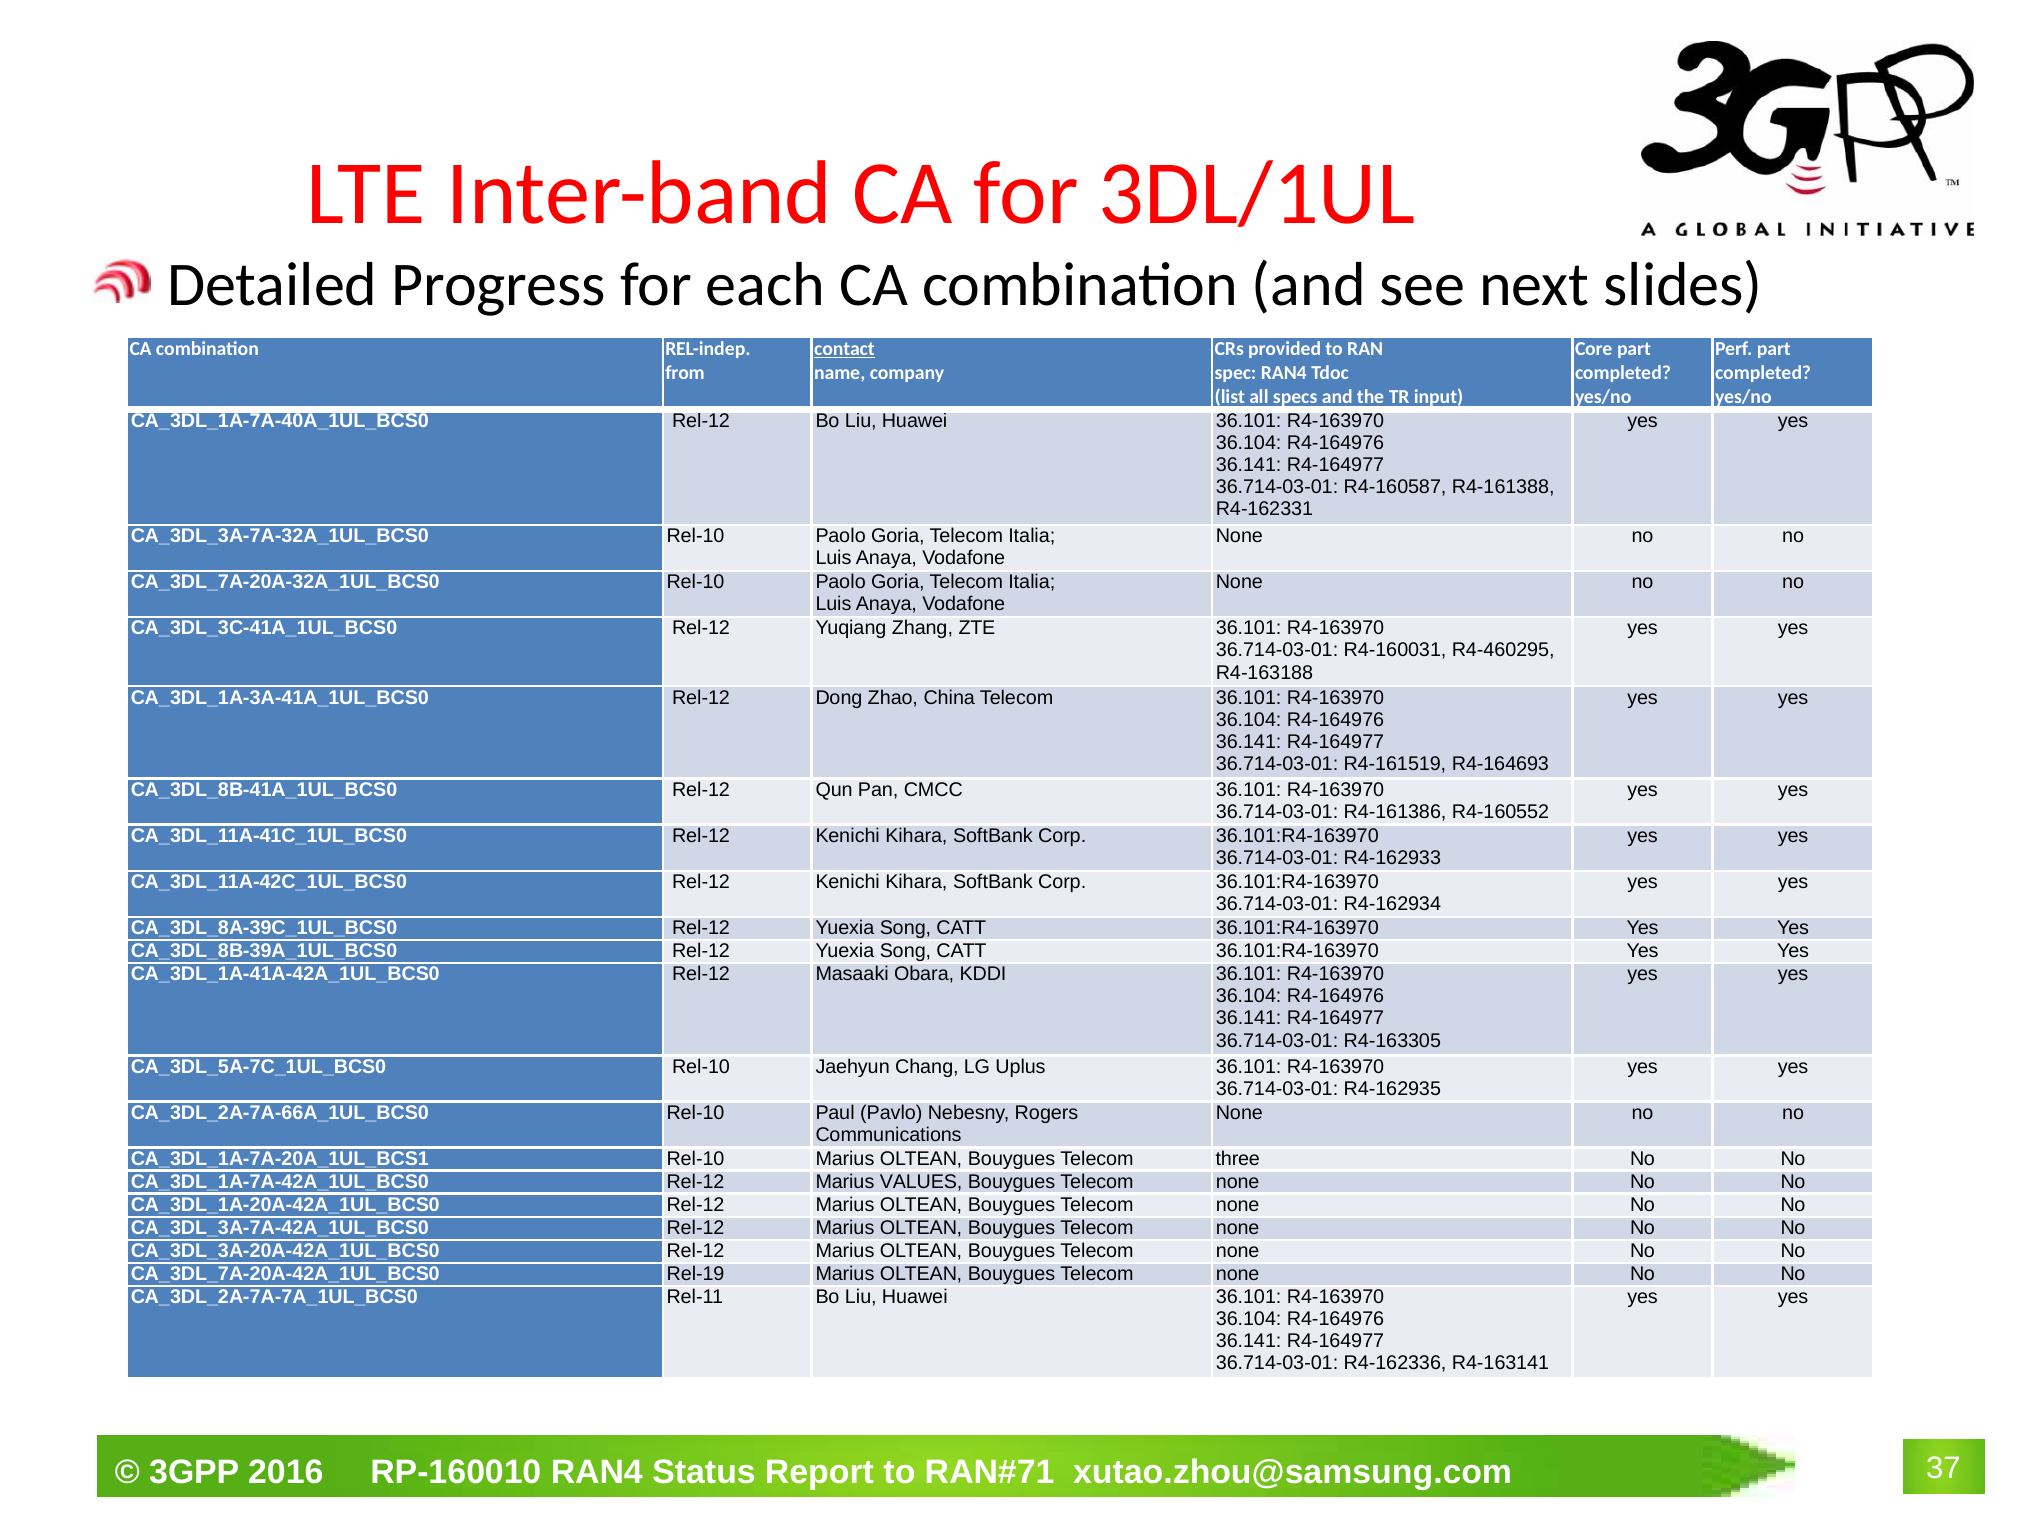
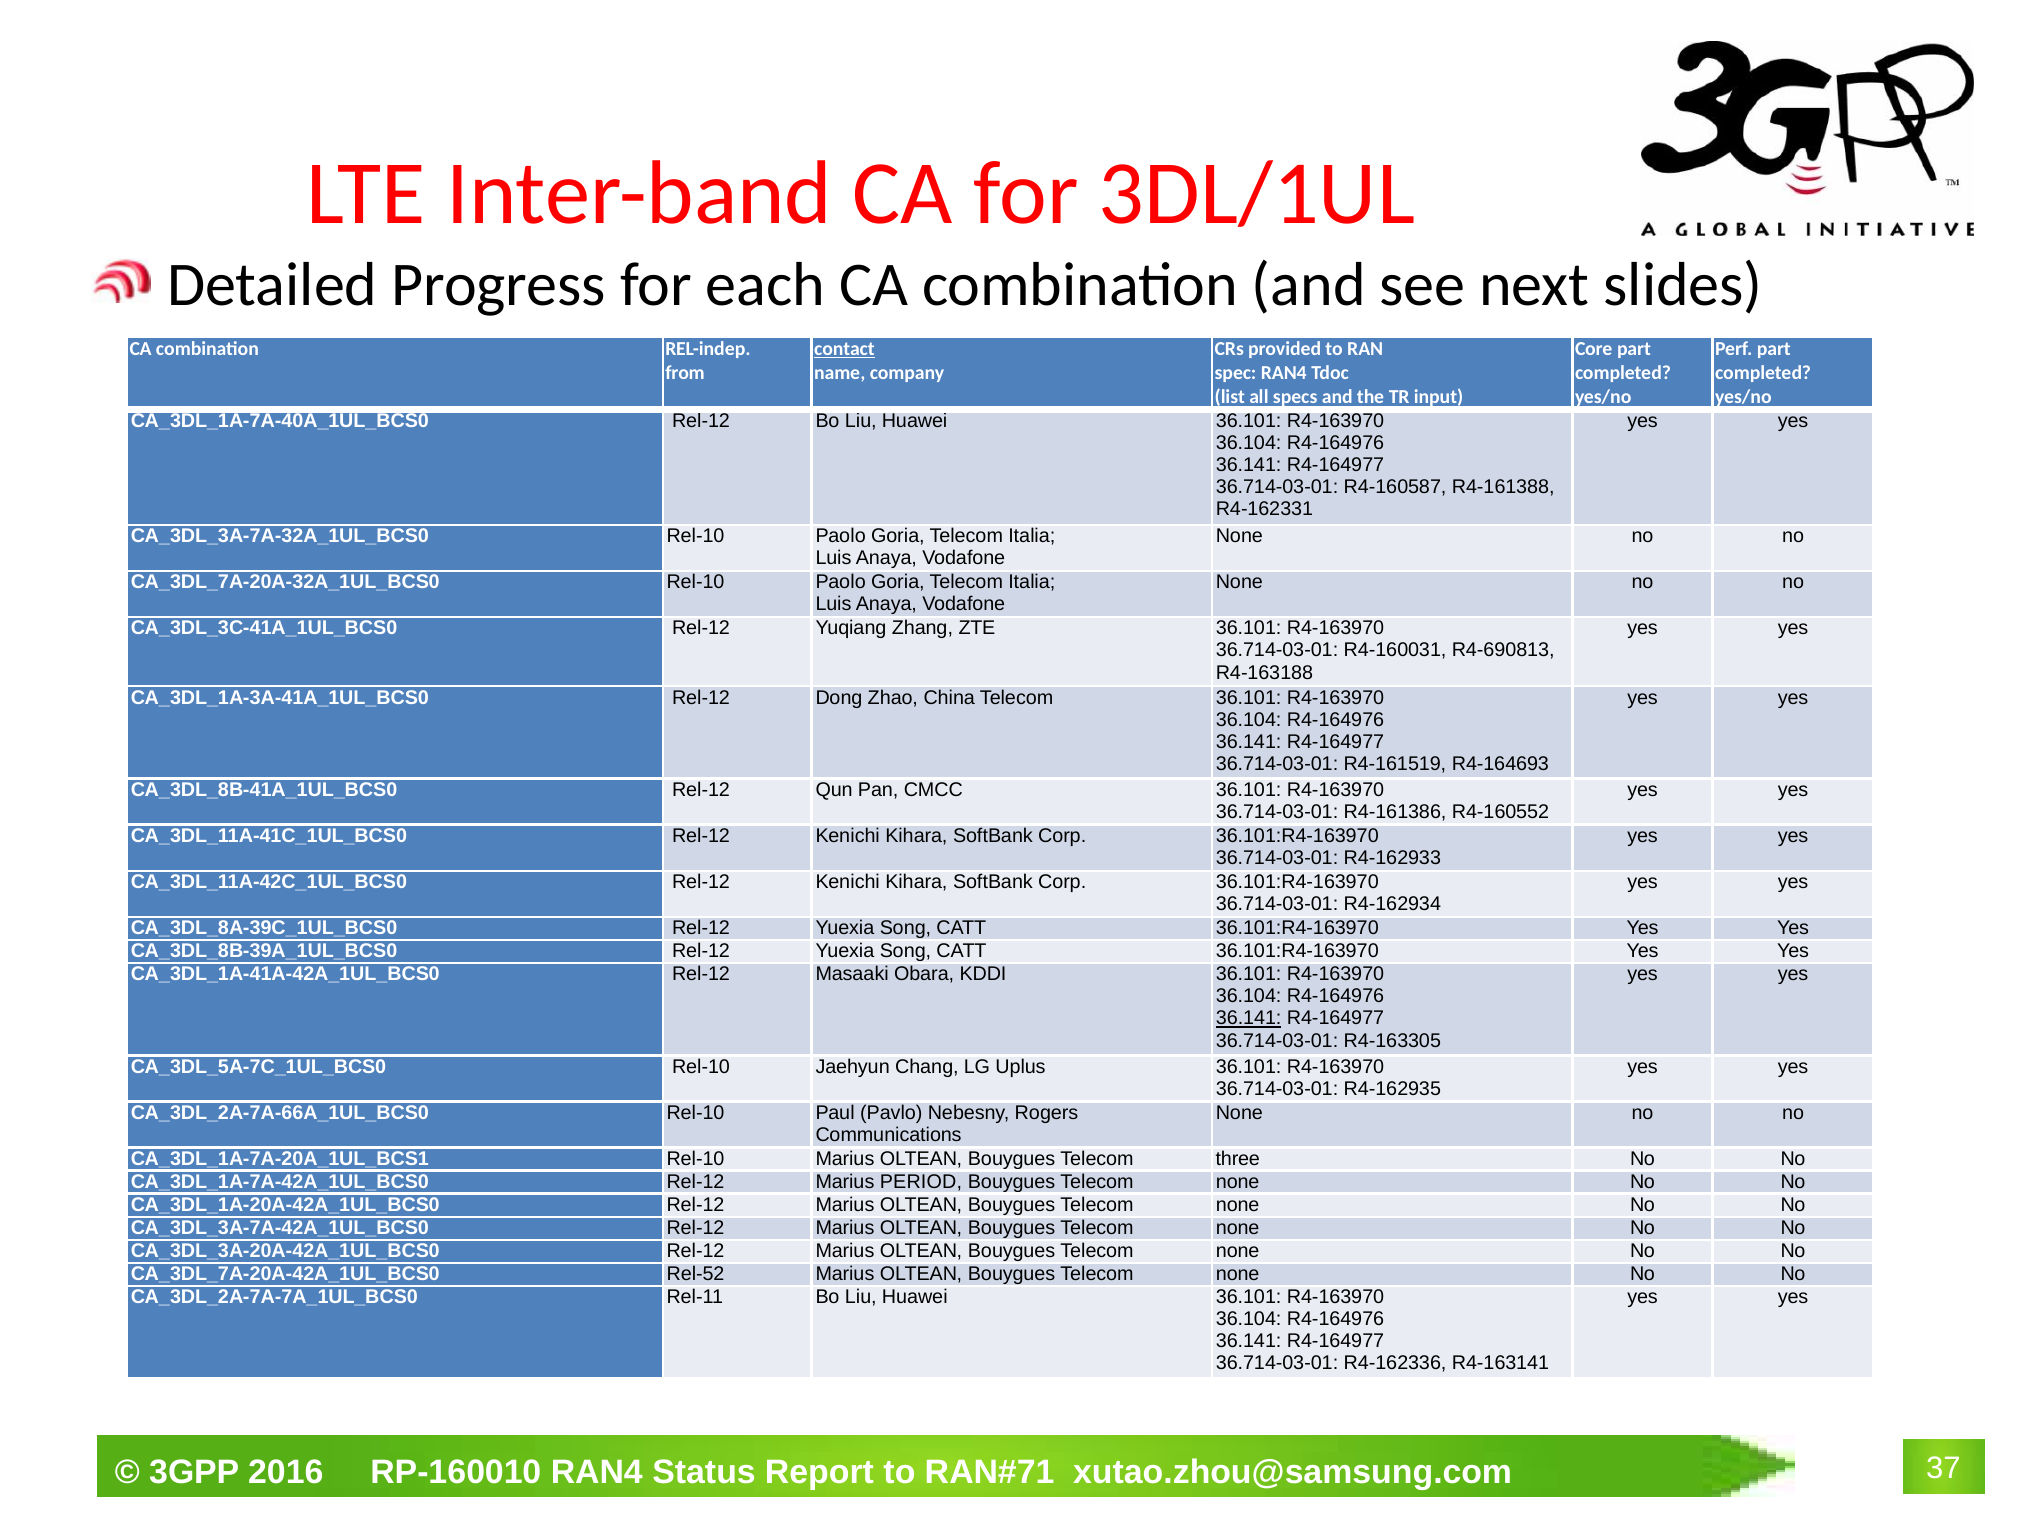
R4-460295: R4-460295 -> R4-690813 (1503, 650)
36.141 underline: none -> present (1249, 1018)
VALUES: VALUES -> PERIOD (921, 1182)
Rel-19: Rel-19 -> Rel-52 (696, 1274)
